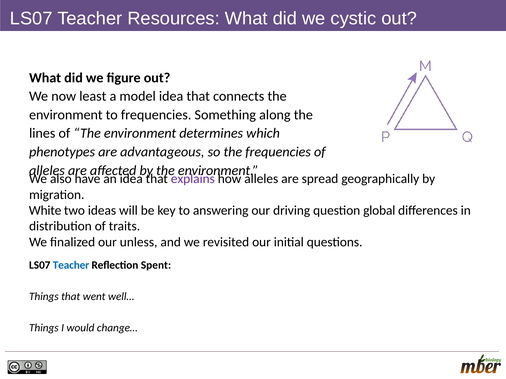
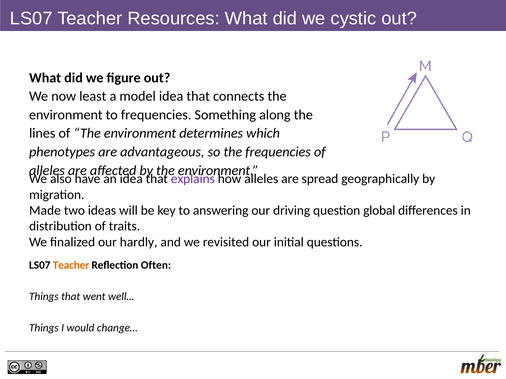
White: White -> Made (45, 211)
unless: unless -> hardly (139, 242)
Teacher colour: blue -> orange (71, 265)
Spent: Spent -> Often (156, 265)
